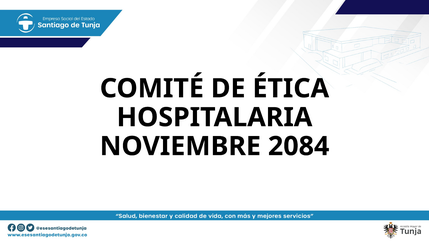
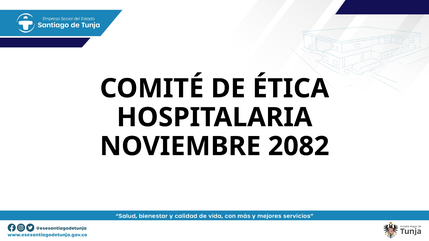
2084: 2084 -> 2082 (299, 146)
